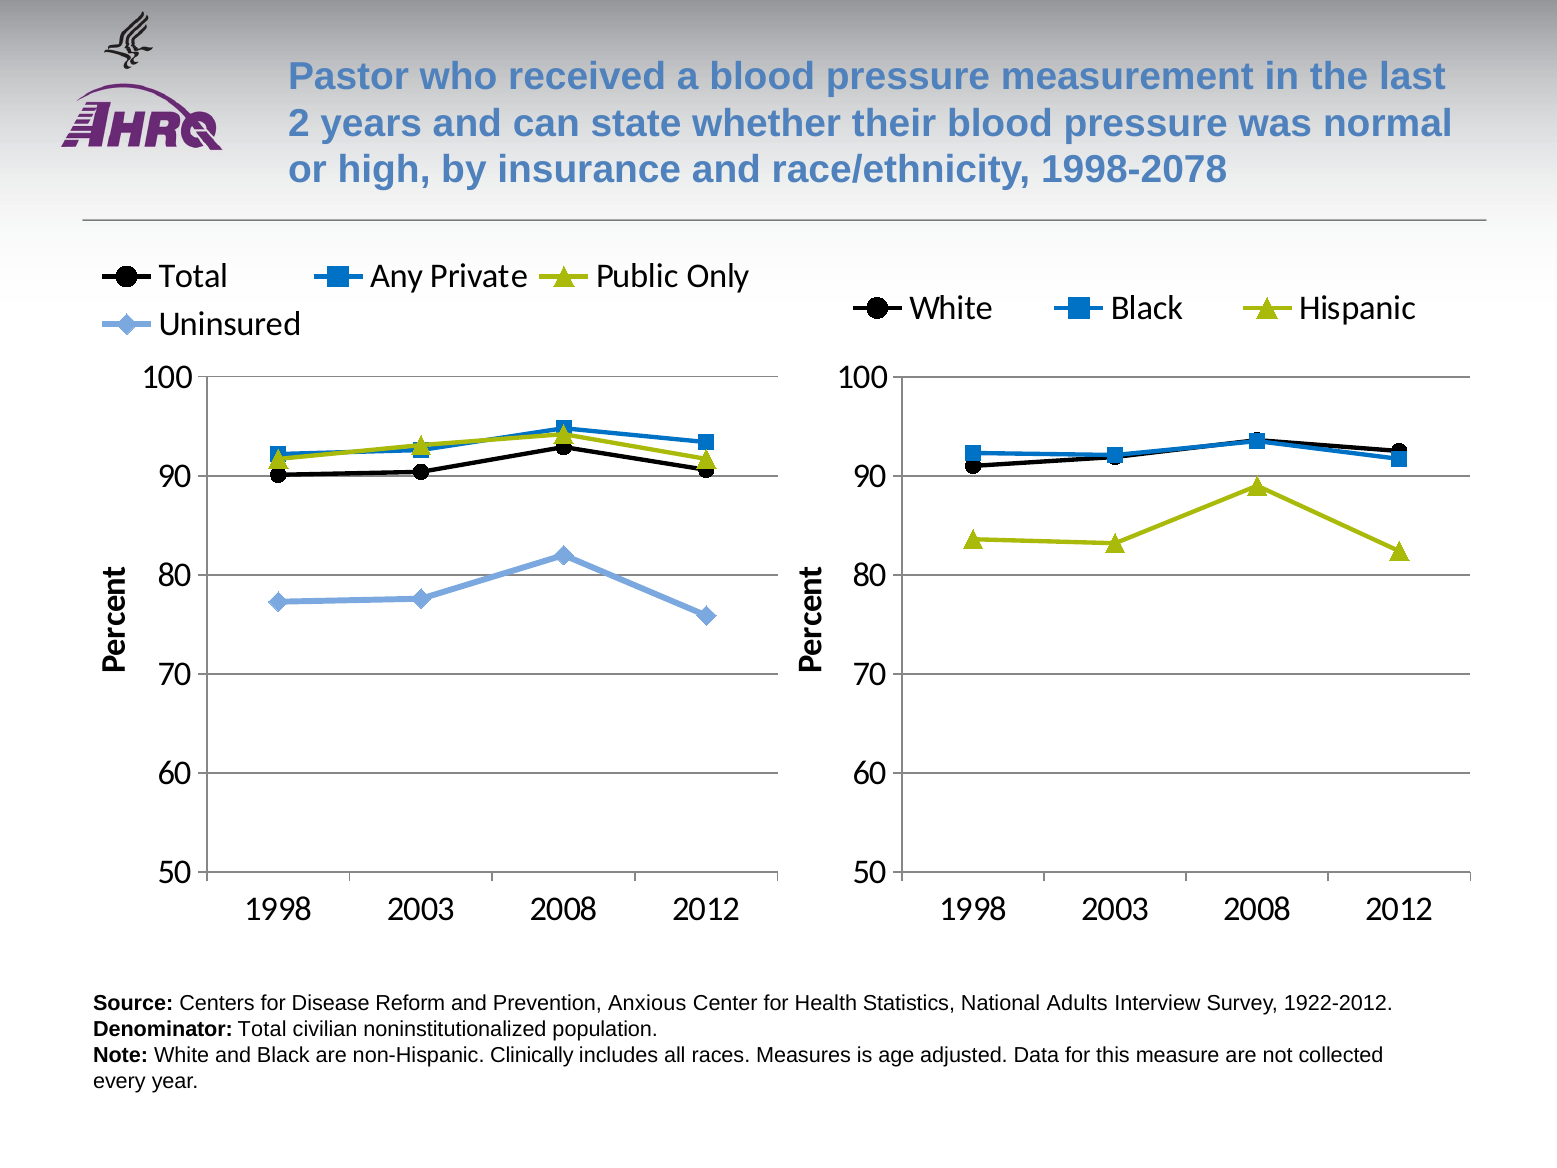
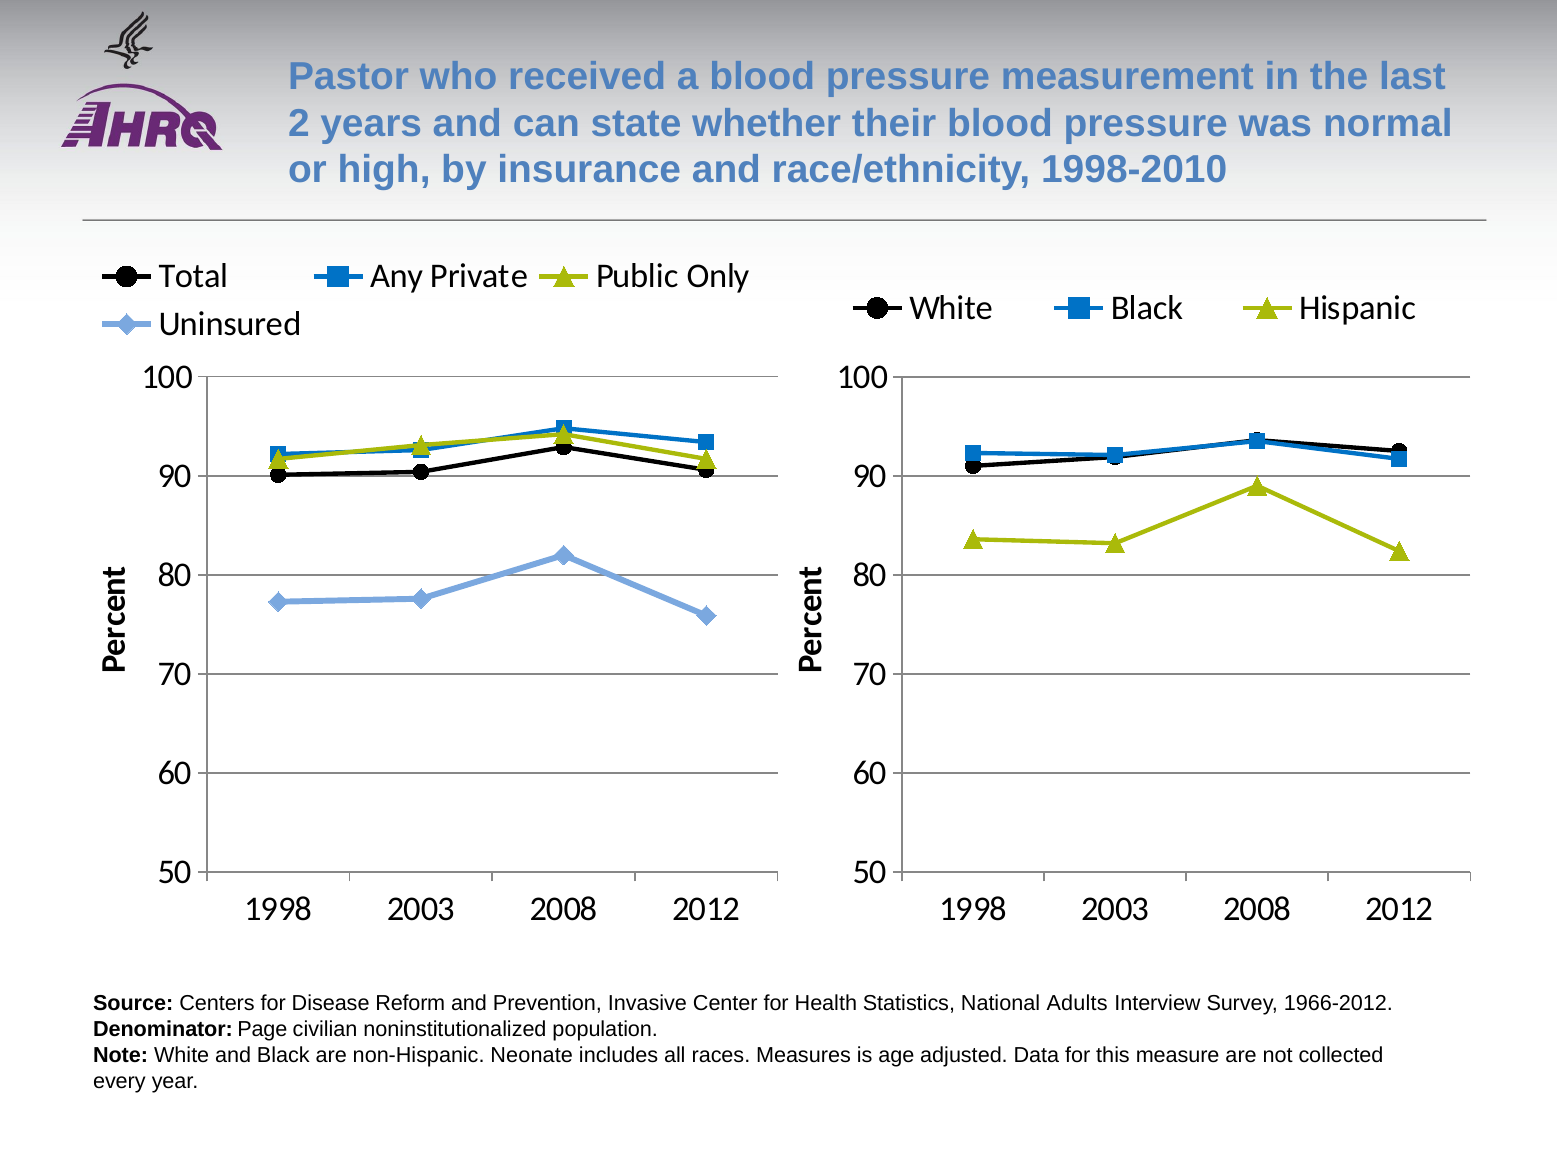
1998-2078: 1998-2078 -> 1998-2010 (1134, 170)
Anxious: Anxious -> Invasive (647, 1003)
1922-2012: 1922-2012 -> 1966-2012 (1338, 1003)
Denominator Total: Total -> Page (262, 1029)
Clinically: Clinically -> Neonate (532, 1055)
